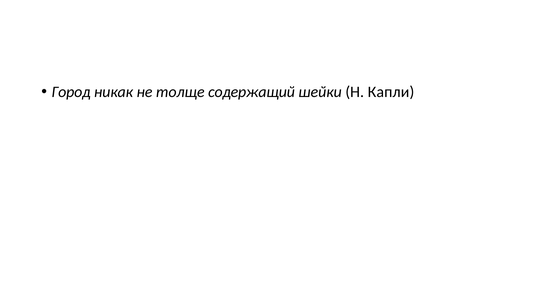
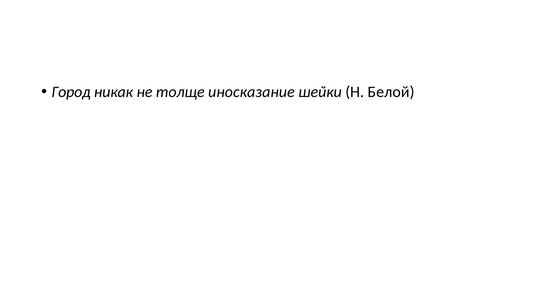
содержащий: содержащий -> иносказание (251, 92)
Капли: Капли -> Белой (391, 92)
